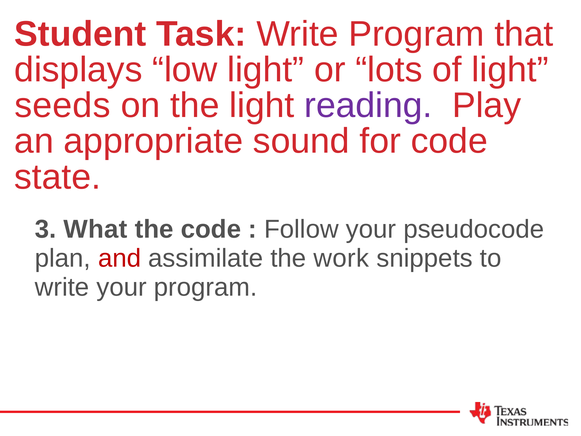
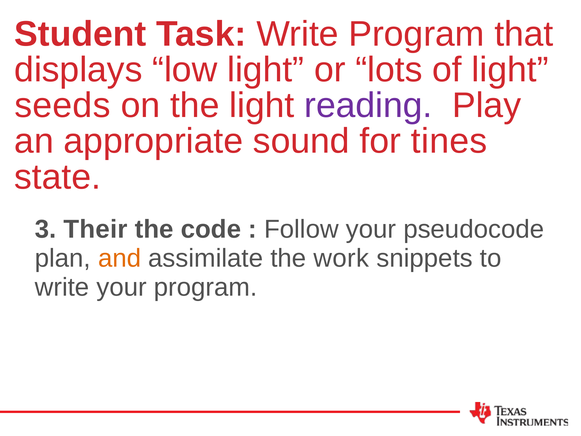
for code: code -> tines (449, 141)
What: What -> Their (95, 229)
and colour: red -> orange (120, 258)
